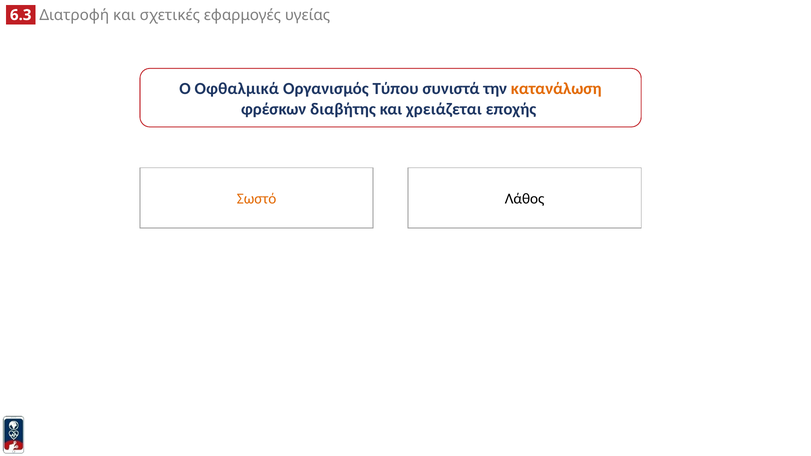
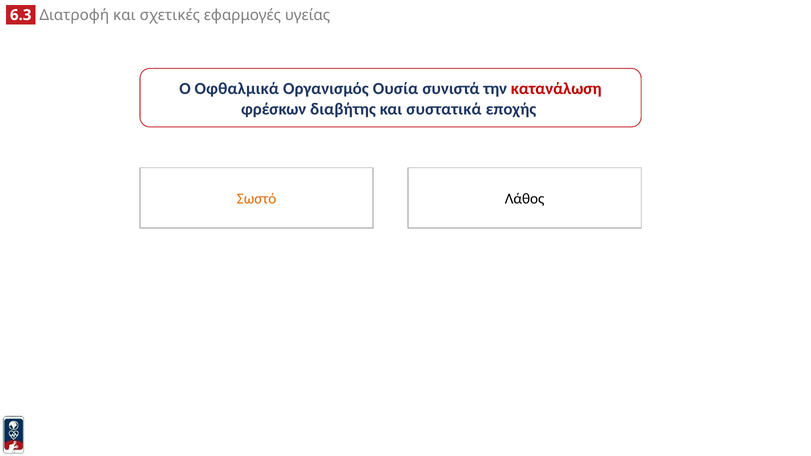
Τύπου: Τύπου -> Ουσία (396, 89)
κατανάλωση colour: orange -> red (556, 89)
χρειάζεται: χρειάζεται -> συστατικά (444, 109)
